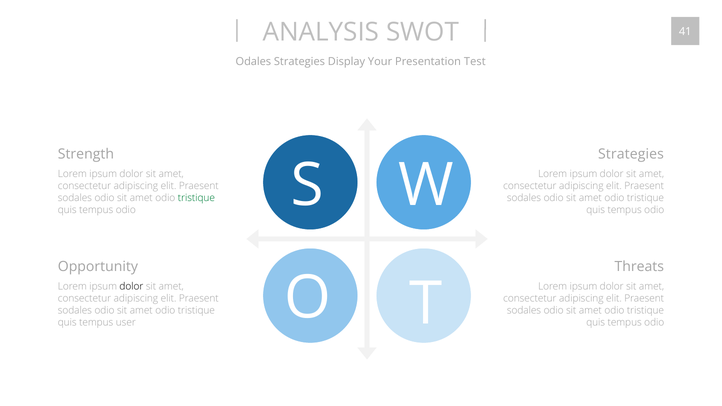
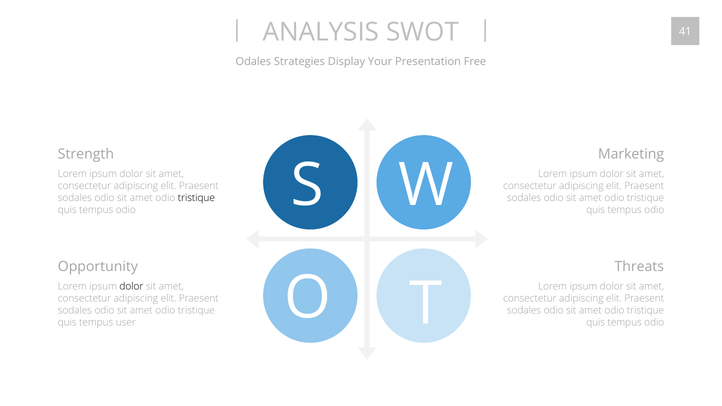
Test: Test -> Free (475, 62)
Strategies: Strategies -> Marketing (631, 154)
tristique colour: green -> black (196, 198)
